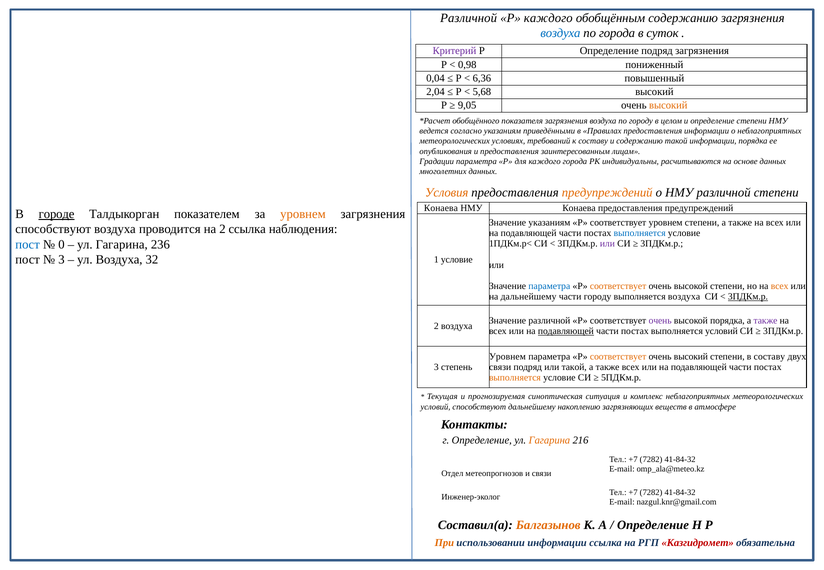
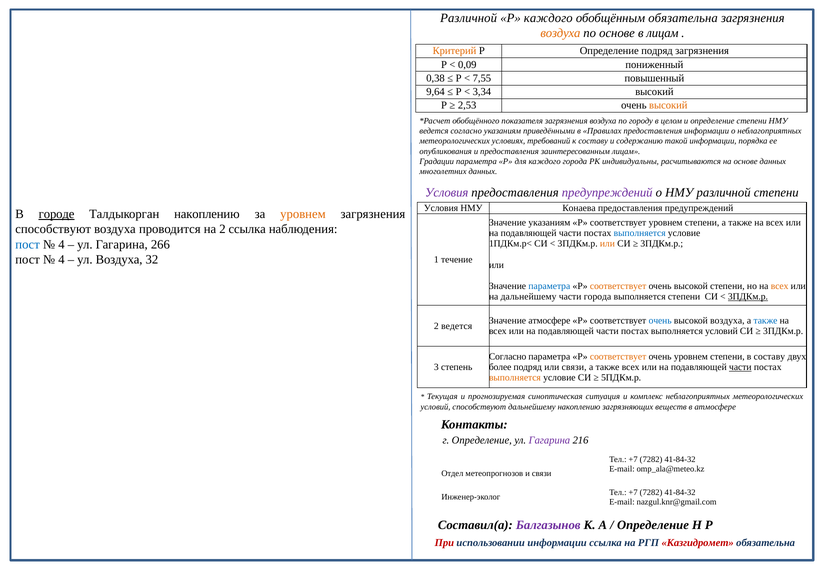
обобщённым содержанию: содержанию -> обязательна (683, 18)
воздуха colour: blue -> orange (560, 33)
по города: города -> основе (617, 33)
в суток: суток -> лицам (663, 33)
Критерий colour: purple -> orange (455, 51)
0,98: 0,98 -> 0,09 (467, 65)
0,04: 0,04 -> 0,38 (435, 78)
6,36: 6,36 -> 7,55 (482, 78)
2,04: 2,04 -> 9,64 (435, 92)
5,68: 5,68 -> 3,34 (482, 92)
9,05: 9,05 -> 2,53 (467, 105)
Условия colour: orange -> purple (447, 193)
предупреждений colour: orange -> purple (607, 193)
Конаева: Конаева -> Условия (441, 208)
Талдыкорган показателем: показателем -> накоплению (207, 214)
0: 0 -> 4 (61, 245)
236: 236 -> 266 (160, 245)
или colour: purple -> orange (607, 244)
3: 3 -> 4 (61, 260)
1 условие: условие -> течение (457, 260)
части городу: городу -> города (598, 297)
выполняется воздуха: воздуха -> степени (684, 297)
Значение различной: различной -> атмосфере (549, 321)
очень colour: purple -> blue (660, 321)
высокой порядка: порядка -> воздуха (727, 321)
также colour: purple -> blue (766, 321)
2 воздуха: воздуха -> ведется (457, 326)
подавляющей underline: present -> none (566, 331)
Уровнем: Уровнем -> Согласно (508, 357)
высокий: высокий -> уровнем (691, 357)
связи: связи -> более (500, 367)
или такой: такой -> связи (574, 367)
части underline: none -> present (740, 367)
Гагарина colour: orange -> purple (549, 441)
Балгазынов colour: orange -> purple (548, 525)
При colour: orange -> red (444, 543)
